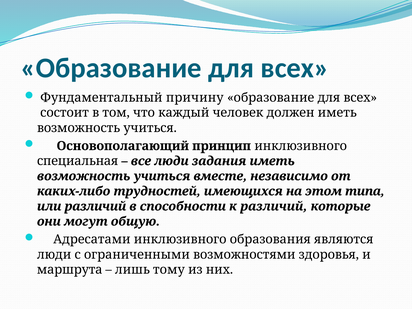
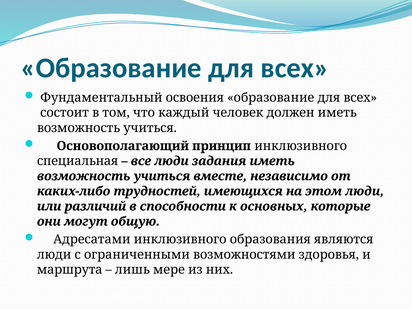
причину: причину -> освоения (195, 98)
этом типа: типа -> люди (365, 191)
к различий: различий -> основных (274, 206)
тому: тому -> мере (169, 270)
